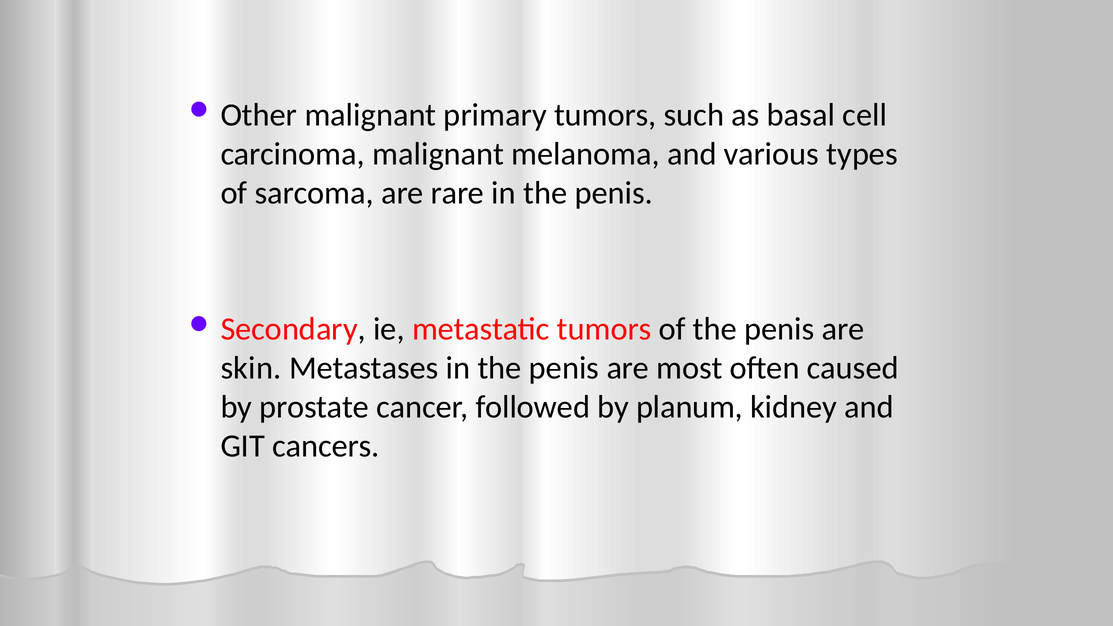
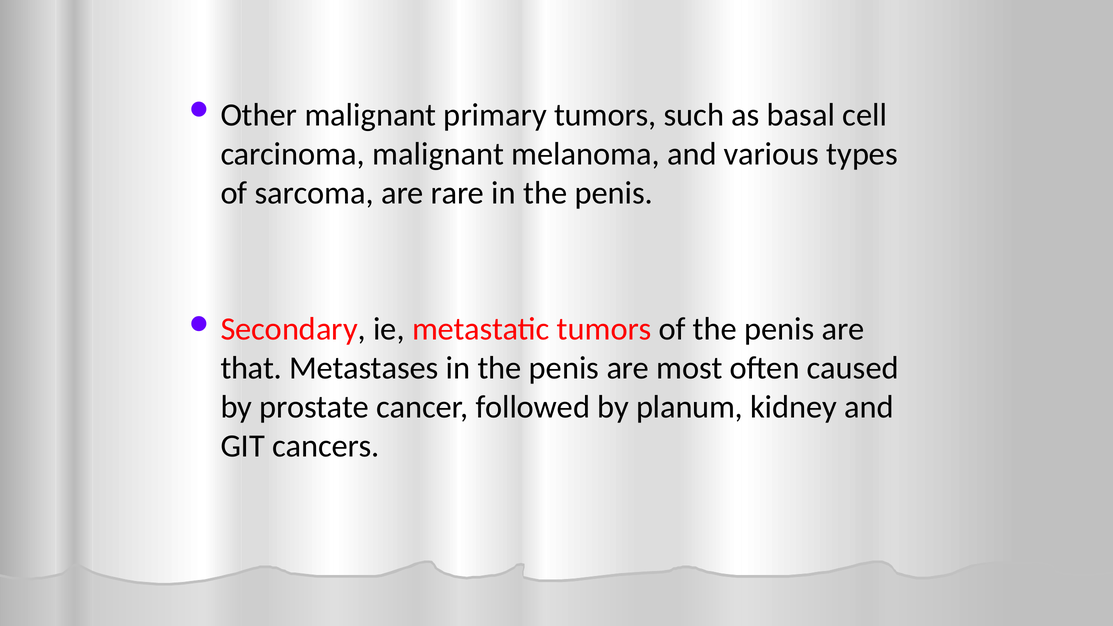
skin: skin -> that (251, 368)
